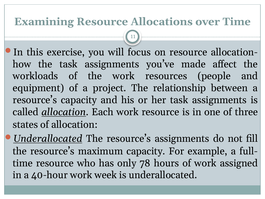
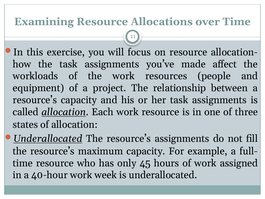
78: 78 -> 45 (145, 163)
